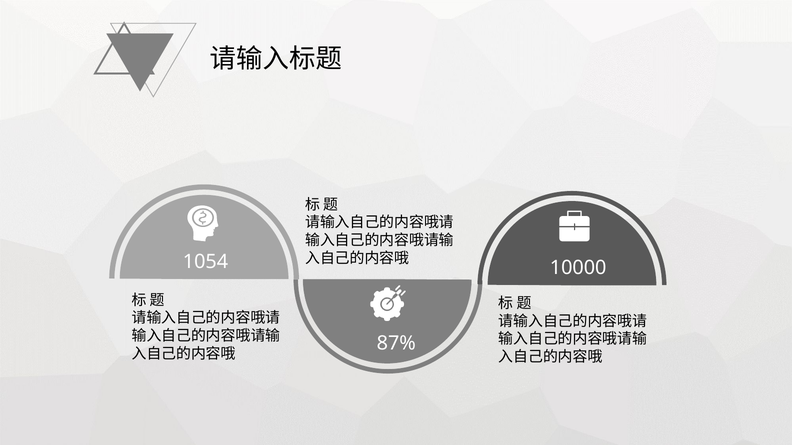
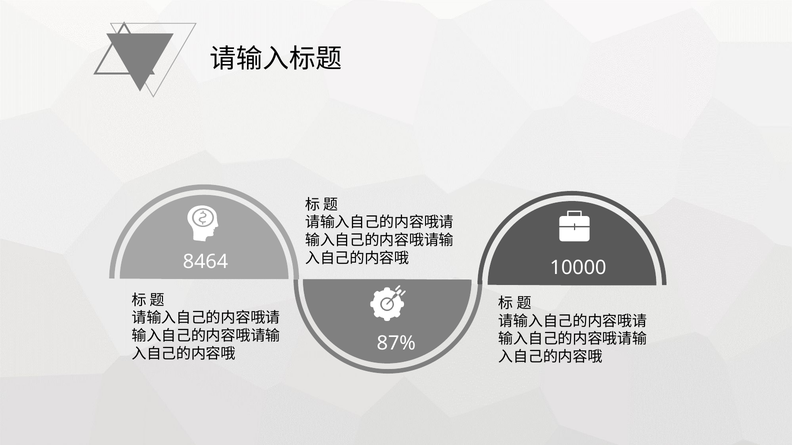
1054: 1054 -> 8464 (205, 262)
